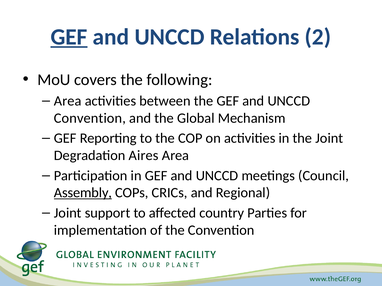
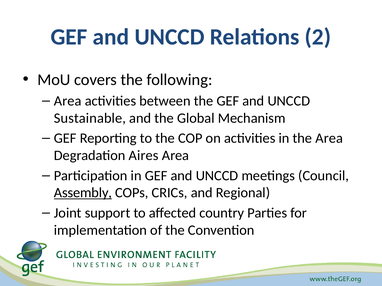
GEF underline: present -> none (69, 37)
Convention: Convention -> Sustainable (90, 118)
the Joint: Joint -> Area (329, 138)
